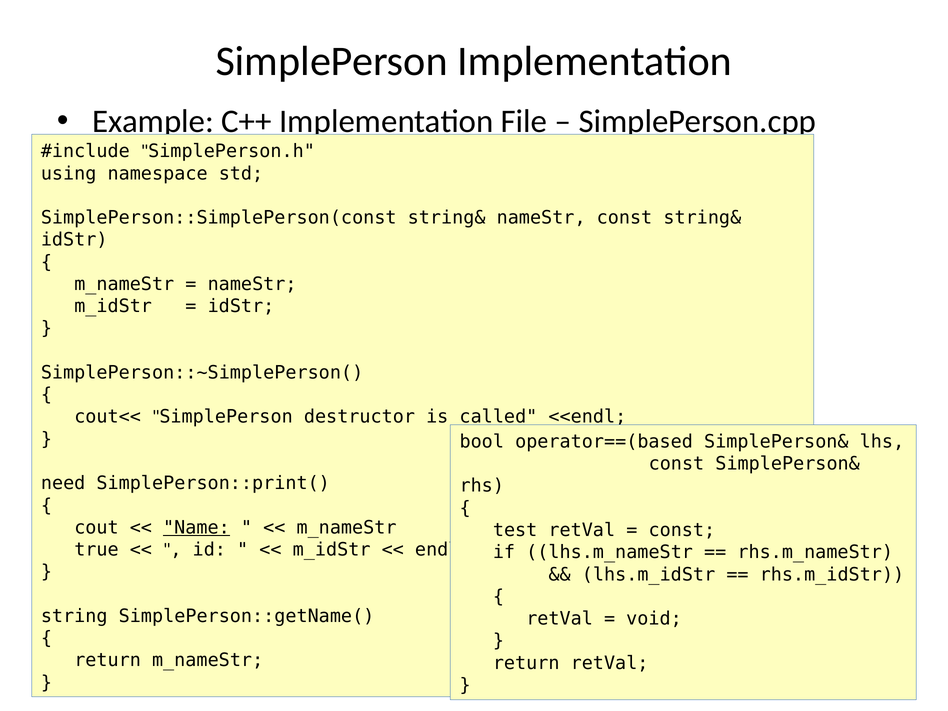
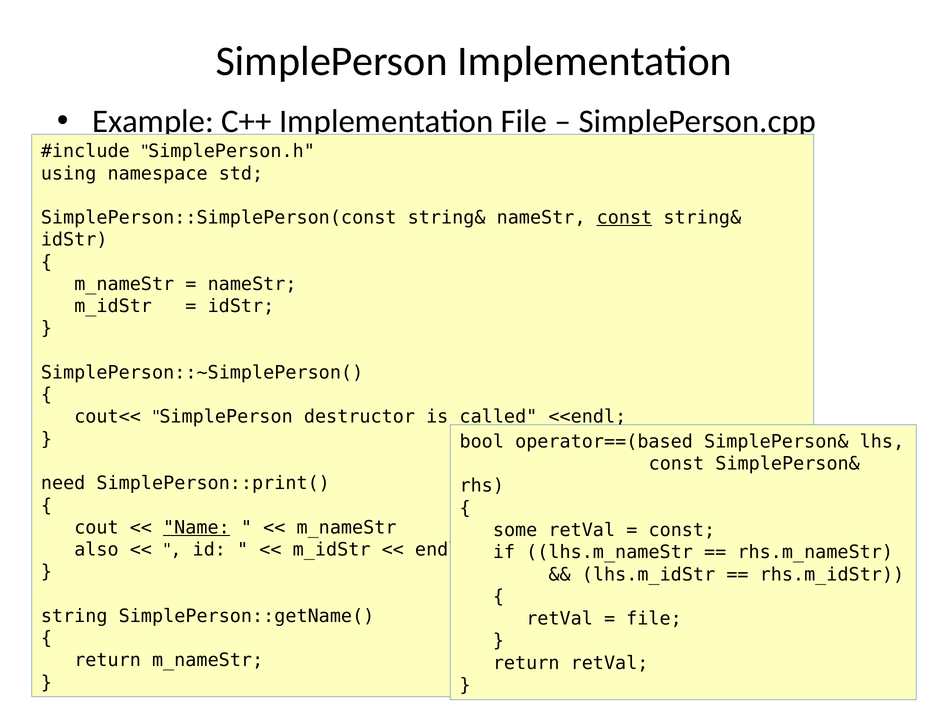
const underline: none -> present (624, 218)
test: test -> some (515, 530)
true: true -> also (96, 550)
void: void -> file (654, 619)
